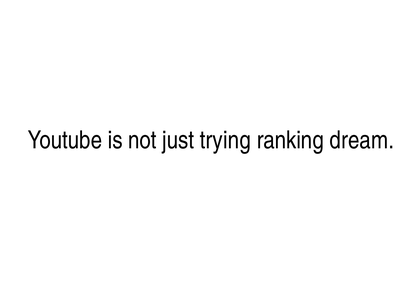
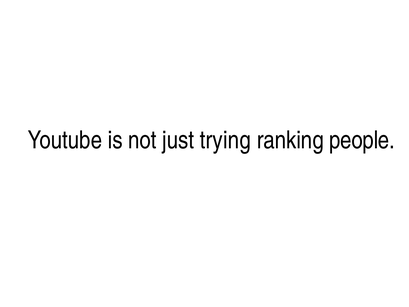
dream: dream -> people (362, 140)
